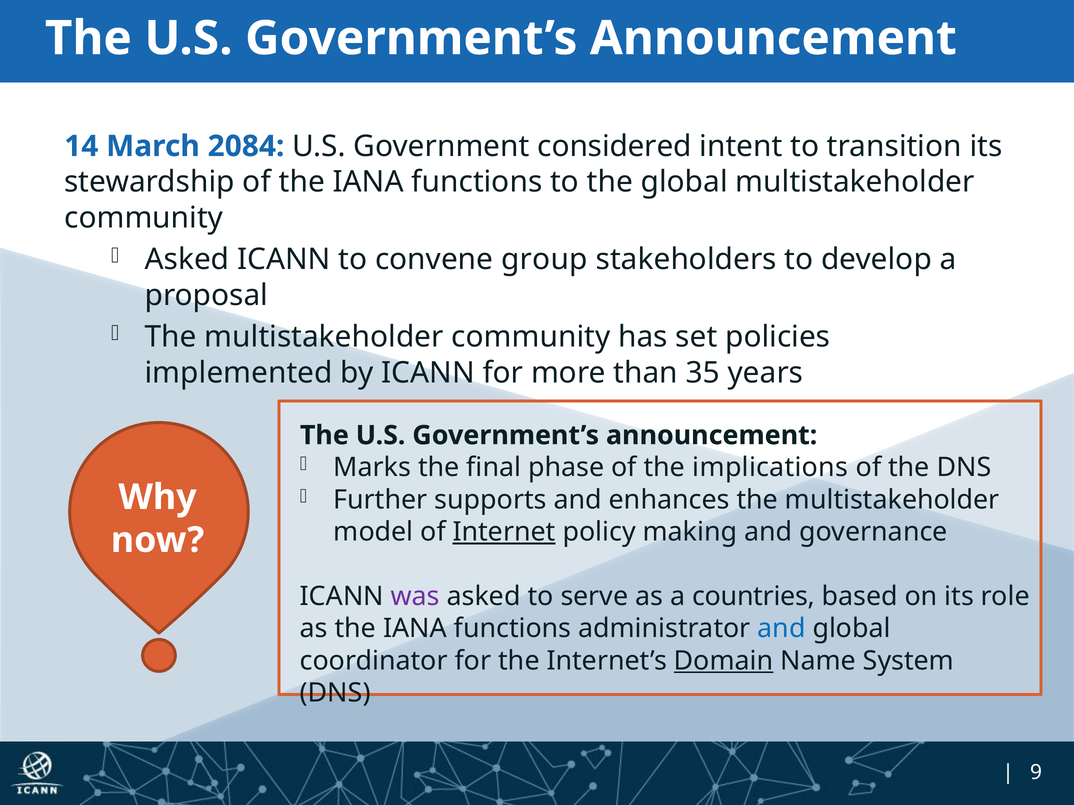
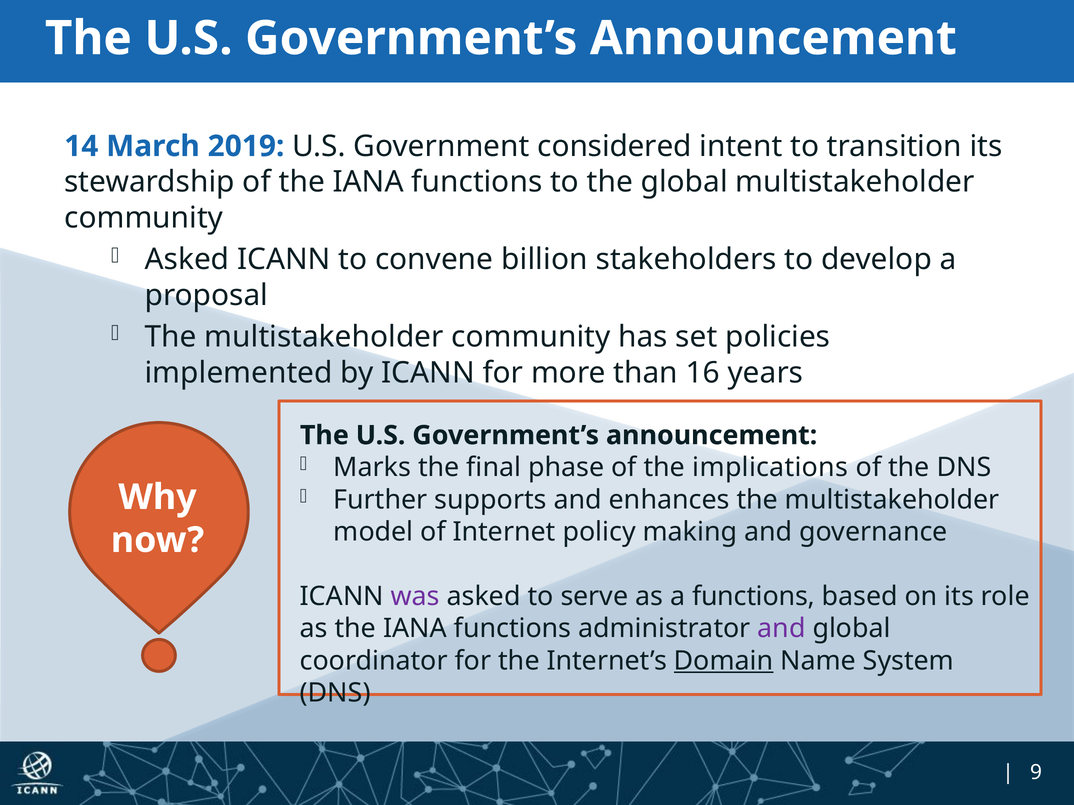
2084: 2084 -> 2019 (246, 146)
group: group -> billion (544, 260)
35: 35 -> 16 (703, 373)
Internet underline: present -> none (504, 532)
a countries: countries -> functions (753, 597)
and colour: blue -> purple (781, 629)
